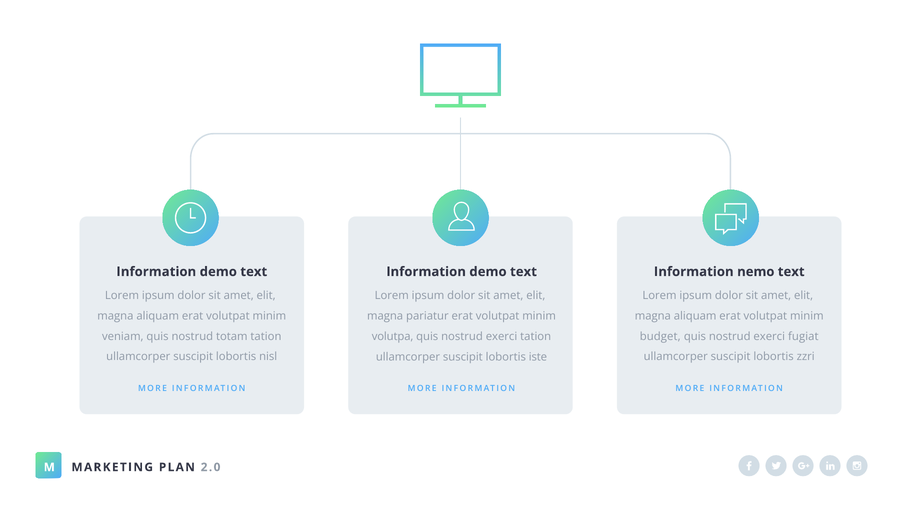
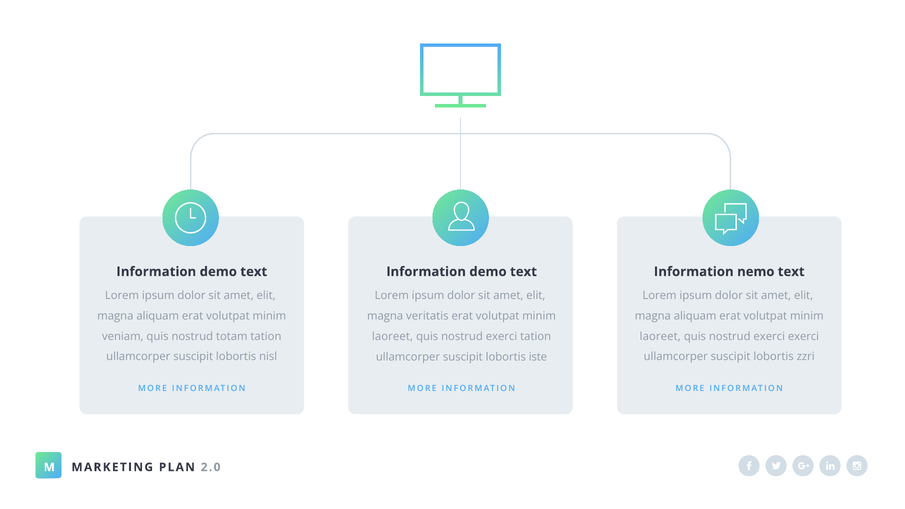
pariatur: pariatur -> veritatis (427, 316)
volutpa: volutpa -> laoreet (392, 336)
budget: budget -> laoreet (660, 336)
exerci fugiat: fugiat -> exerci (803, 336)
